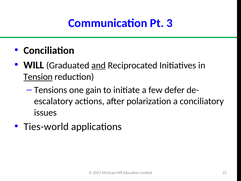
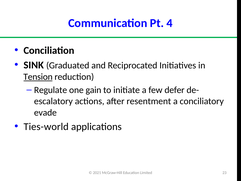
3: 3 -> 4 (170, 23)
WILL: WILL -> SINK (34, 65)
and underline: present -> none (99, 65)
Tensions: Tensions -> Regulate (51, 90)
polarization: polarization -> resentment (149, 101)
issues: issues -> evade (45, 112)
